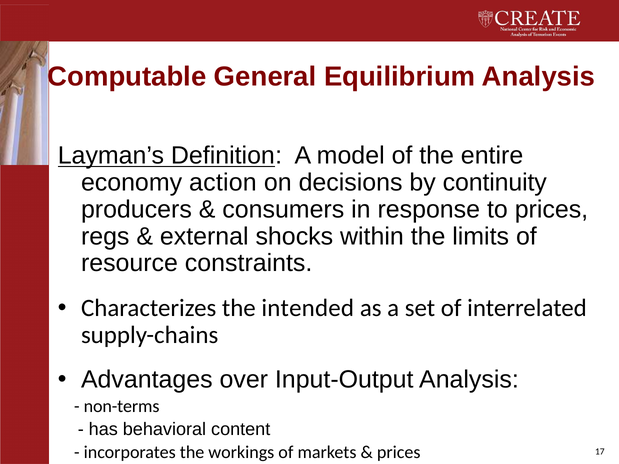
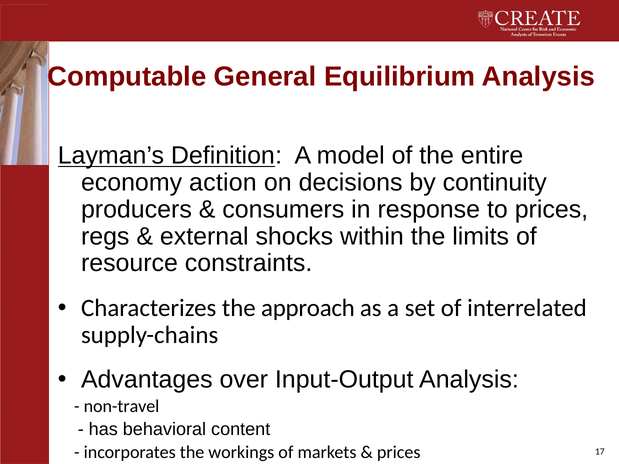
intended: intended -> approach (308, 308)
non-terms: non-terms -> non-travel (122, 406)
